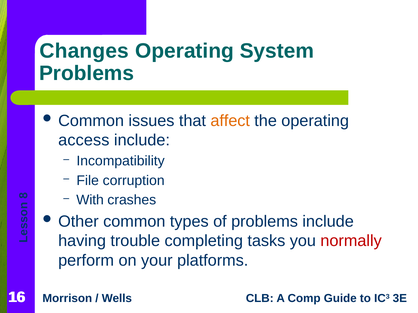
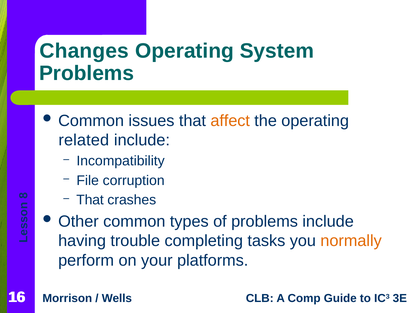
access: access -> related (84, 140)
With: With -> That (90, 200)
normally colour: red -> orange (351, 241)
